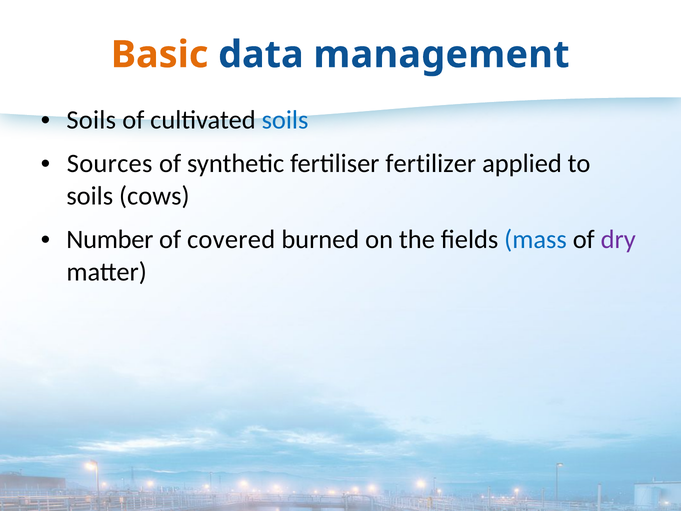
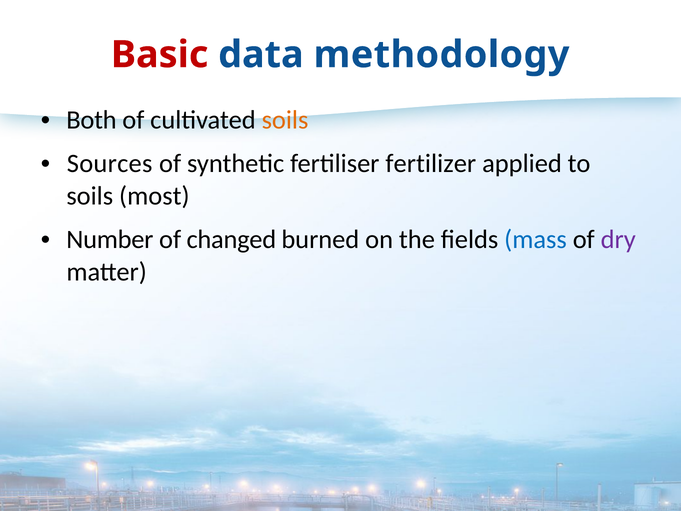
Basic colour: orange -> red (160, 55)
management: management -> methodology (441, 55)
Soils: Soils -> Both (91, 120)
soils colour: blue -> orange (285, 120)
cows: cows -> most (154, 196)
covered: covered -> changed (231, 239)
